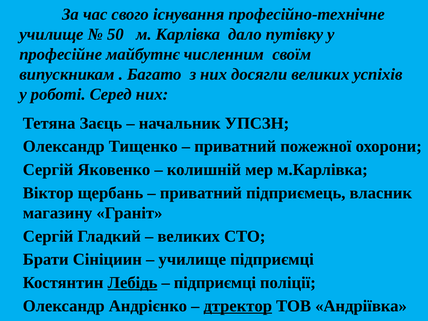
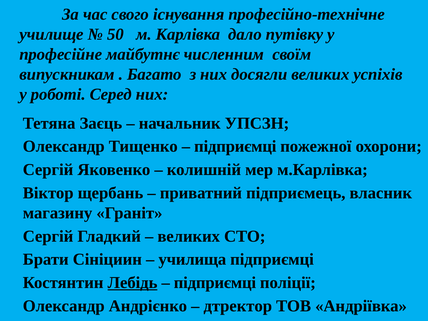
приватний: приватний -> підприємці (235, 146)
училище: училище -> училища (192, 259)
дтректор underline: present -> none (238, 306)
